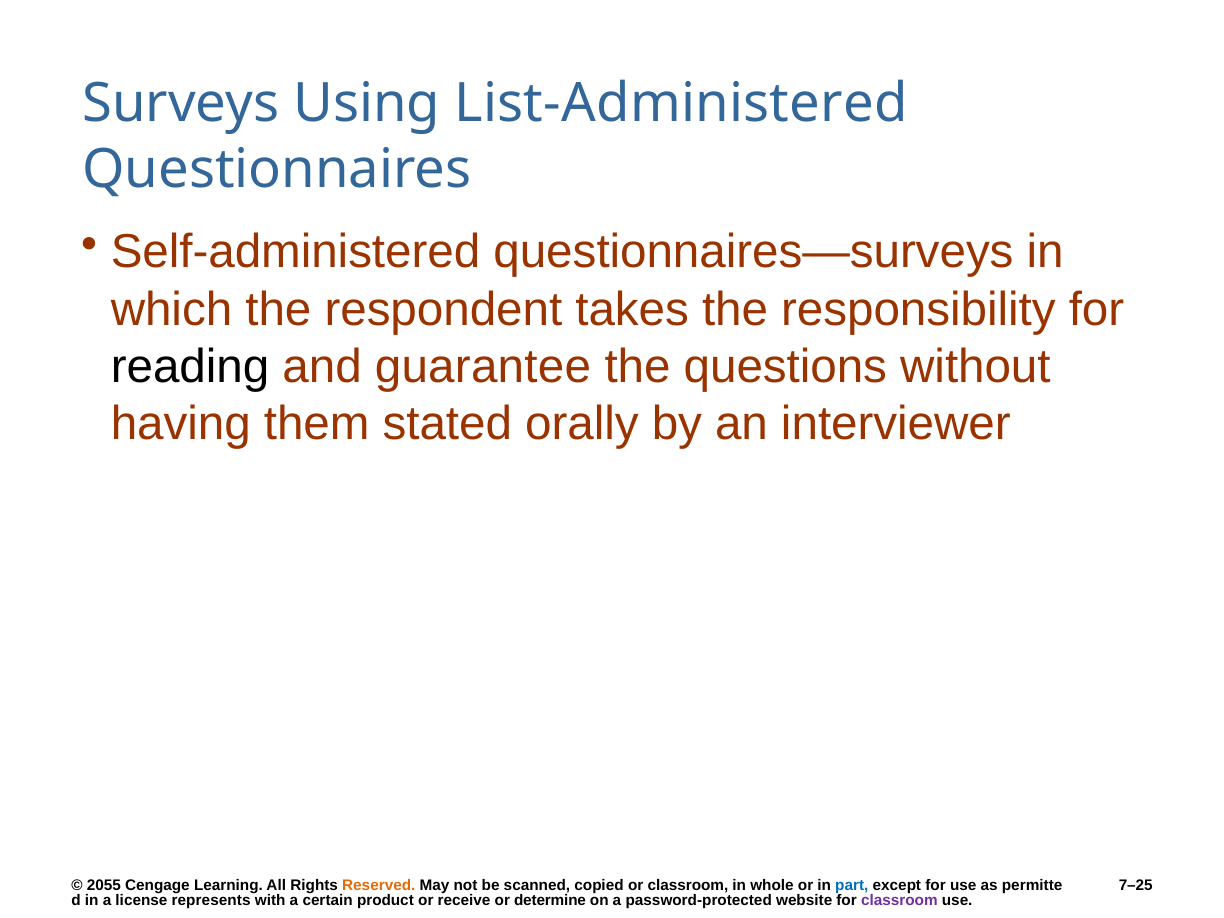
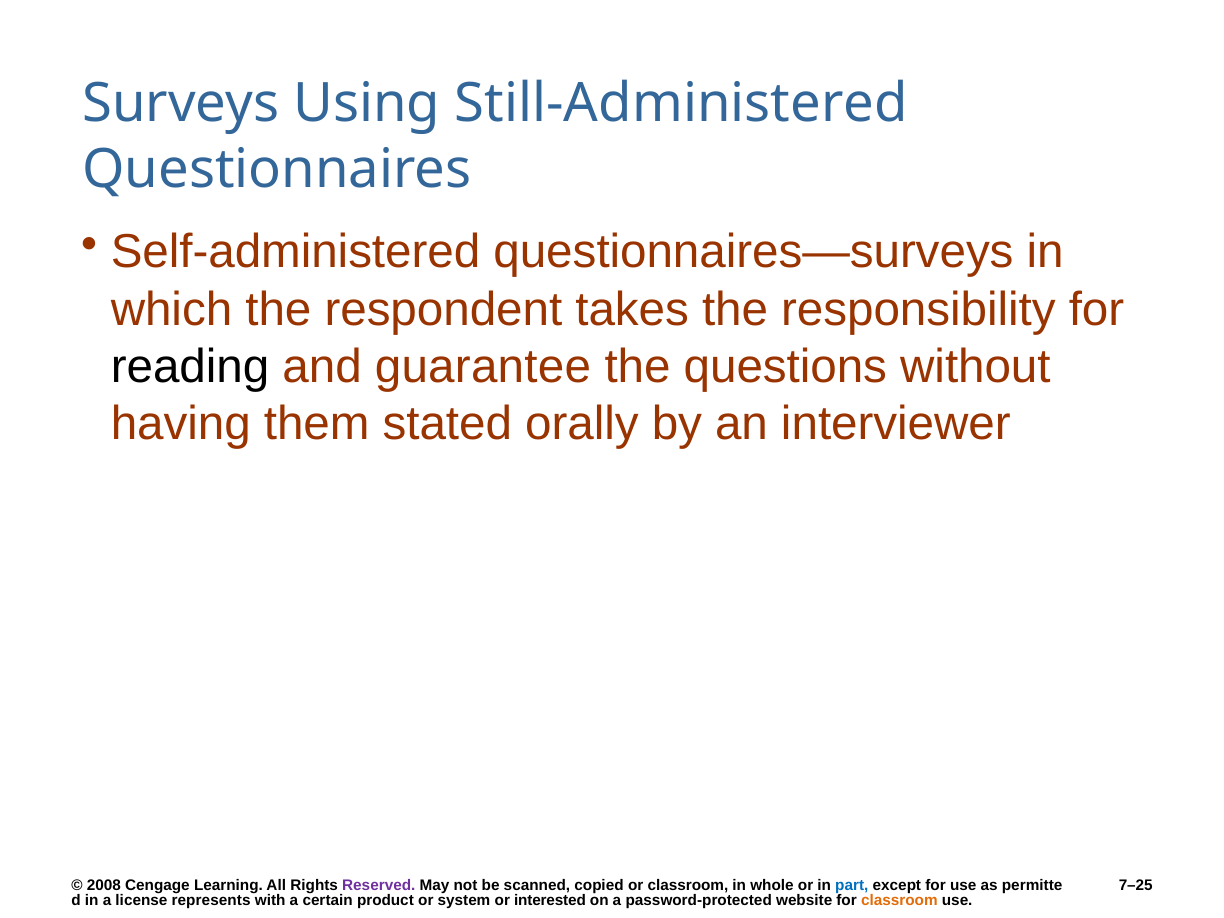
List-Administered: List-Administered -> Still-Administered (681, 104)
2055: 2055 -> 2008 (104, 885)
Reserved colour: orange -> purple (379, 885)
receive: receive -> system (464, 901)
determine: determine -> interested (550, 901)
classroom colour: purple -> orange (899, 901)
